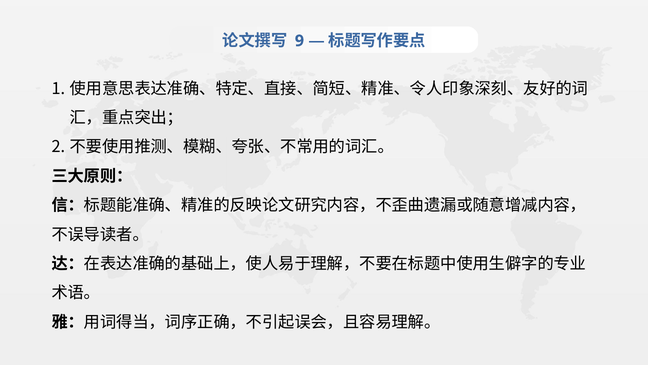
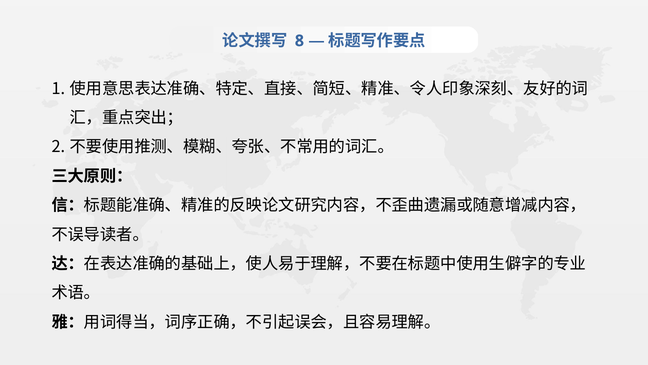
9: 9 -> 8 (299, 41)
